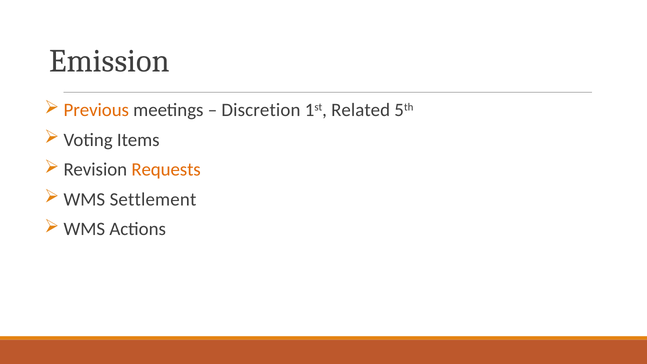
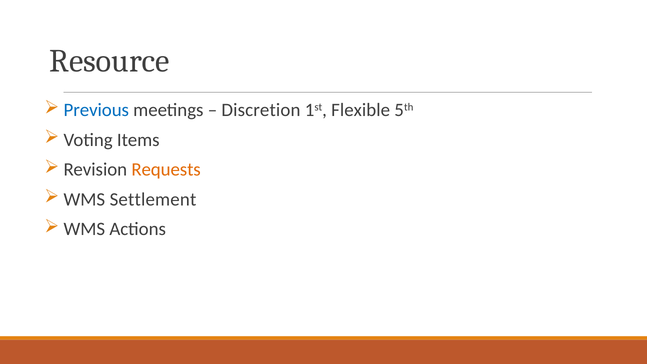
Emission: Emission -> Resource (109, 61)
Previous colour: orange -> blue (96, 110)
Related: Related -> Flexible (361, 110)
